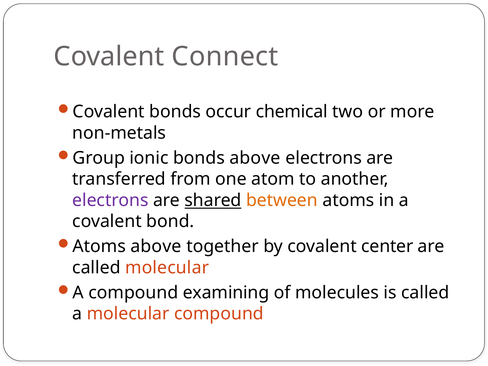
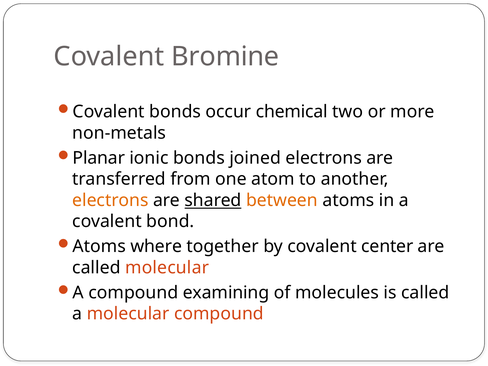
Connect: Connect -> Bromine (225, 56)
Group: Group -> Planar (99, 158)
bonds above: above -> joined (255, 158)
electrons colour: purple -> orange (110, 200)
Atoms above: above -> where (156, 246)
